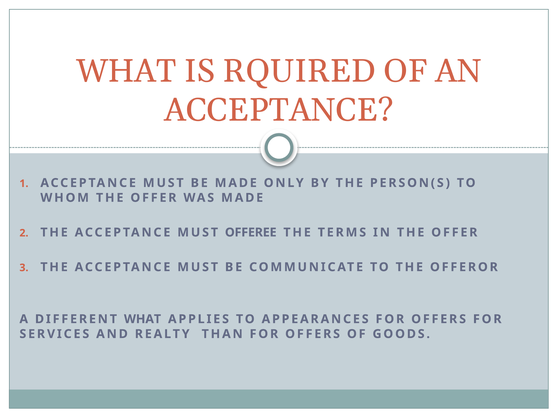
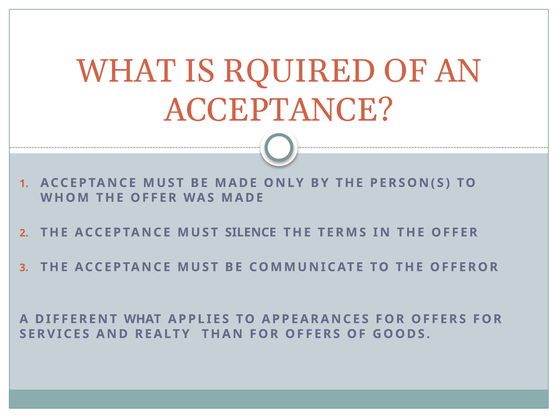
OFFEREE: OFFEREE -> SILENCE (251, 233)
